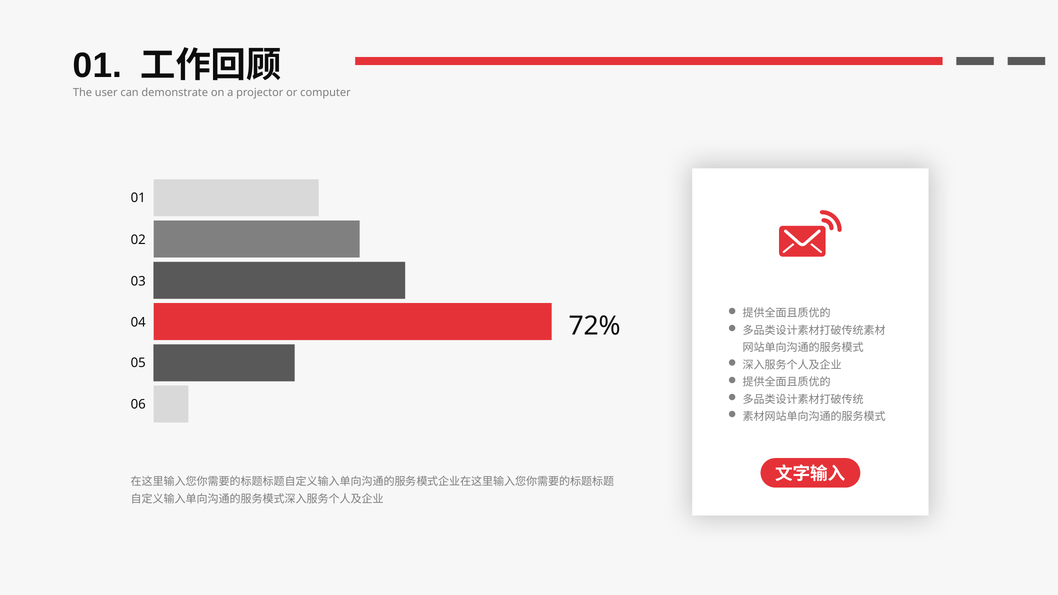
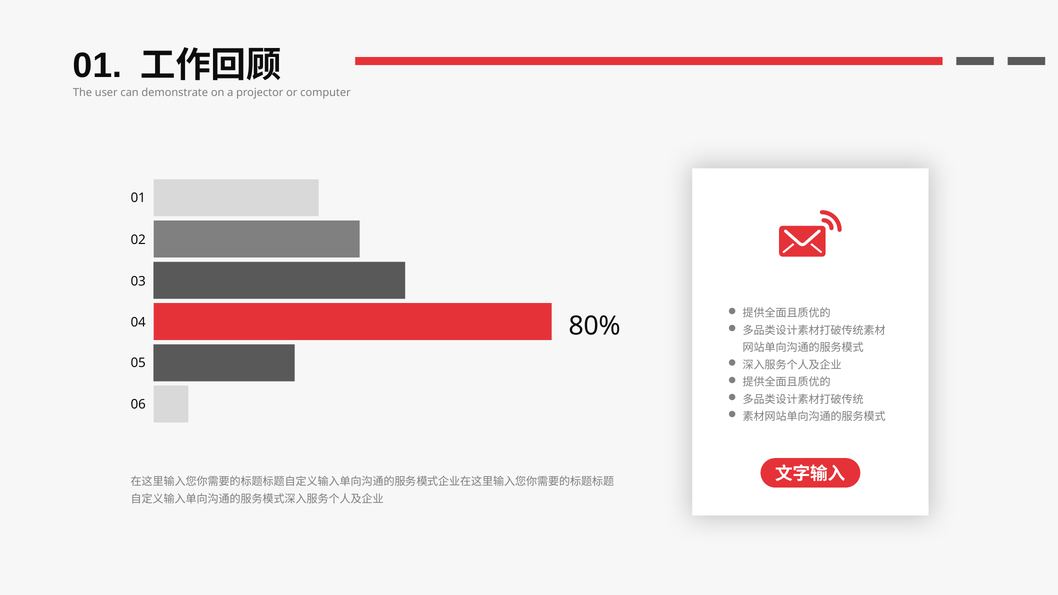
72%: 72% -> 80% (595, 326)
